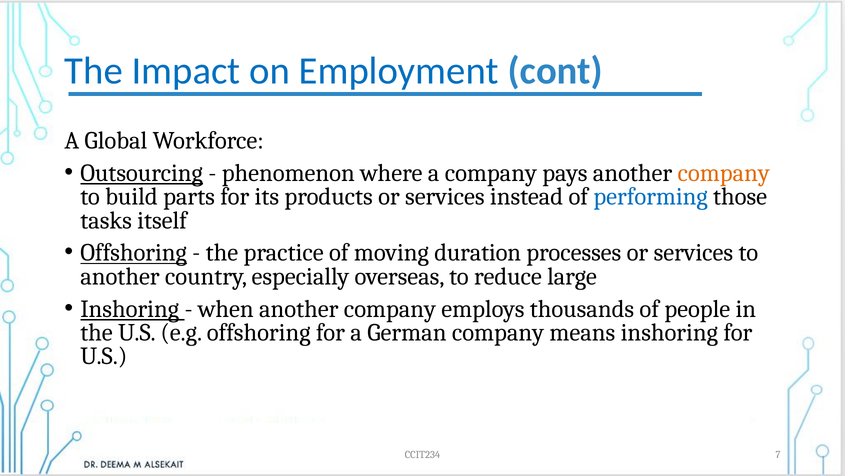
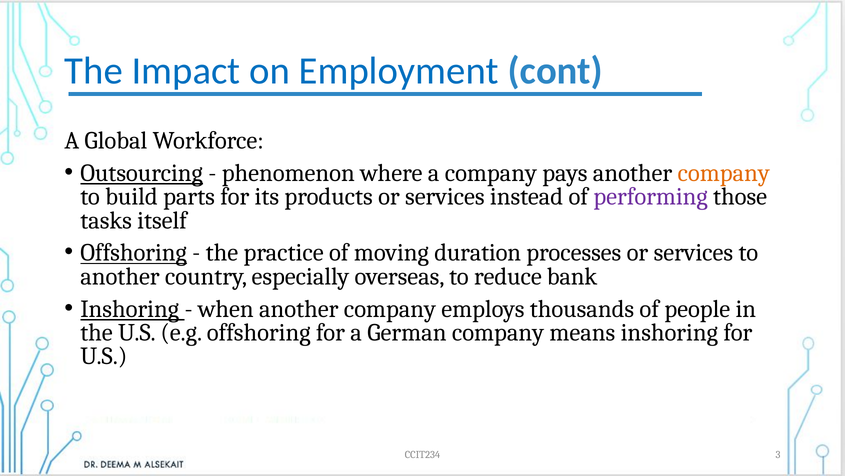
performing colour: blue -> purple (651, 196)
large: large -> bank (572, 276)
7: 7 -> 3 (778, 454)
